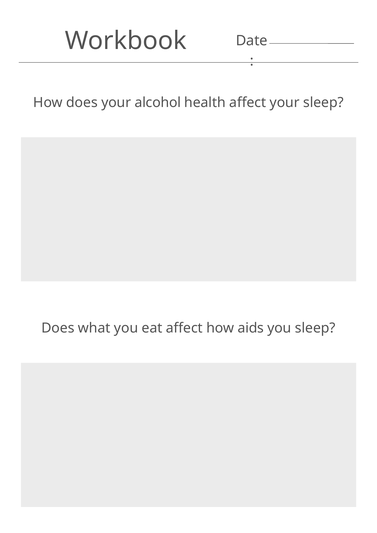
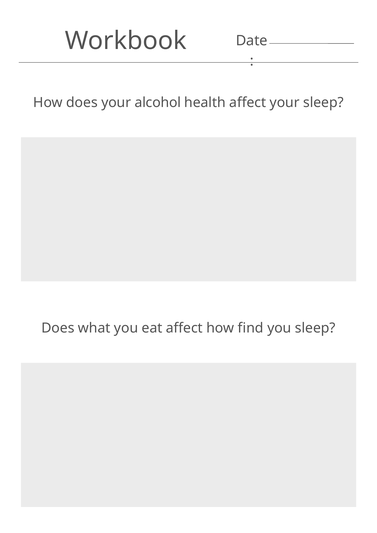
aids: aids -> find (251, 328)
